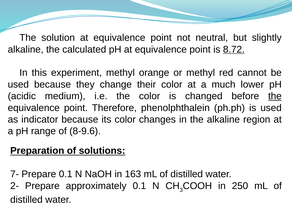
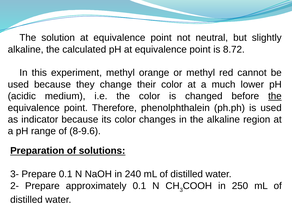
8.72 underline: present -> none (234, 49)
7-: 7- -> 3- (15, 174)
163: 163 -> 240 (133, 174)
